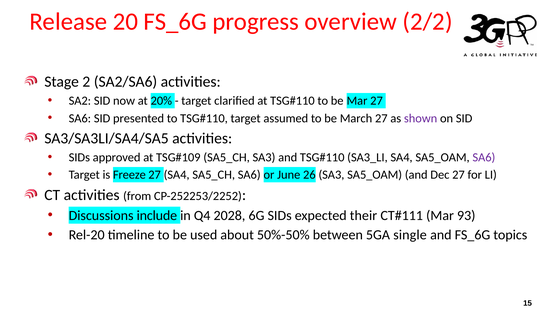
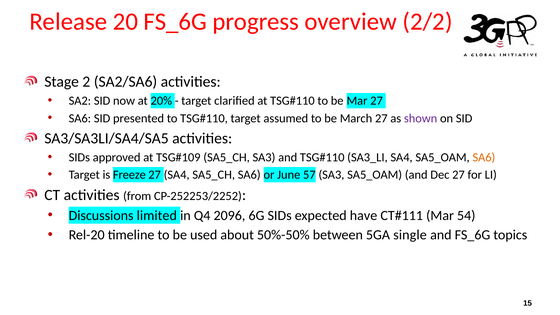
SA6 colour: purple -> orange (484, 157)
26: 26 -> 57 (309, 175)
include: include -> limited (157, 215)
2028: 2028 -> 2096 (229, 215)
their: their -> have (363, 215)
93: 93 -> 54 (466, 215)
